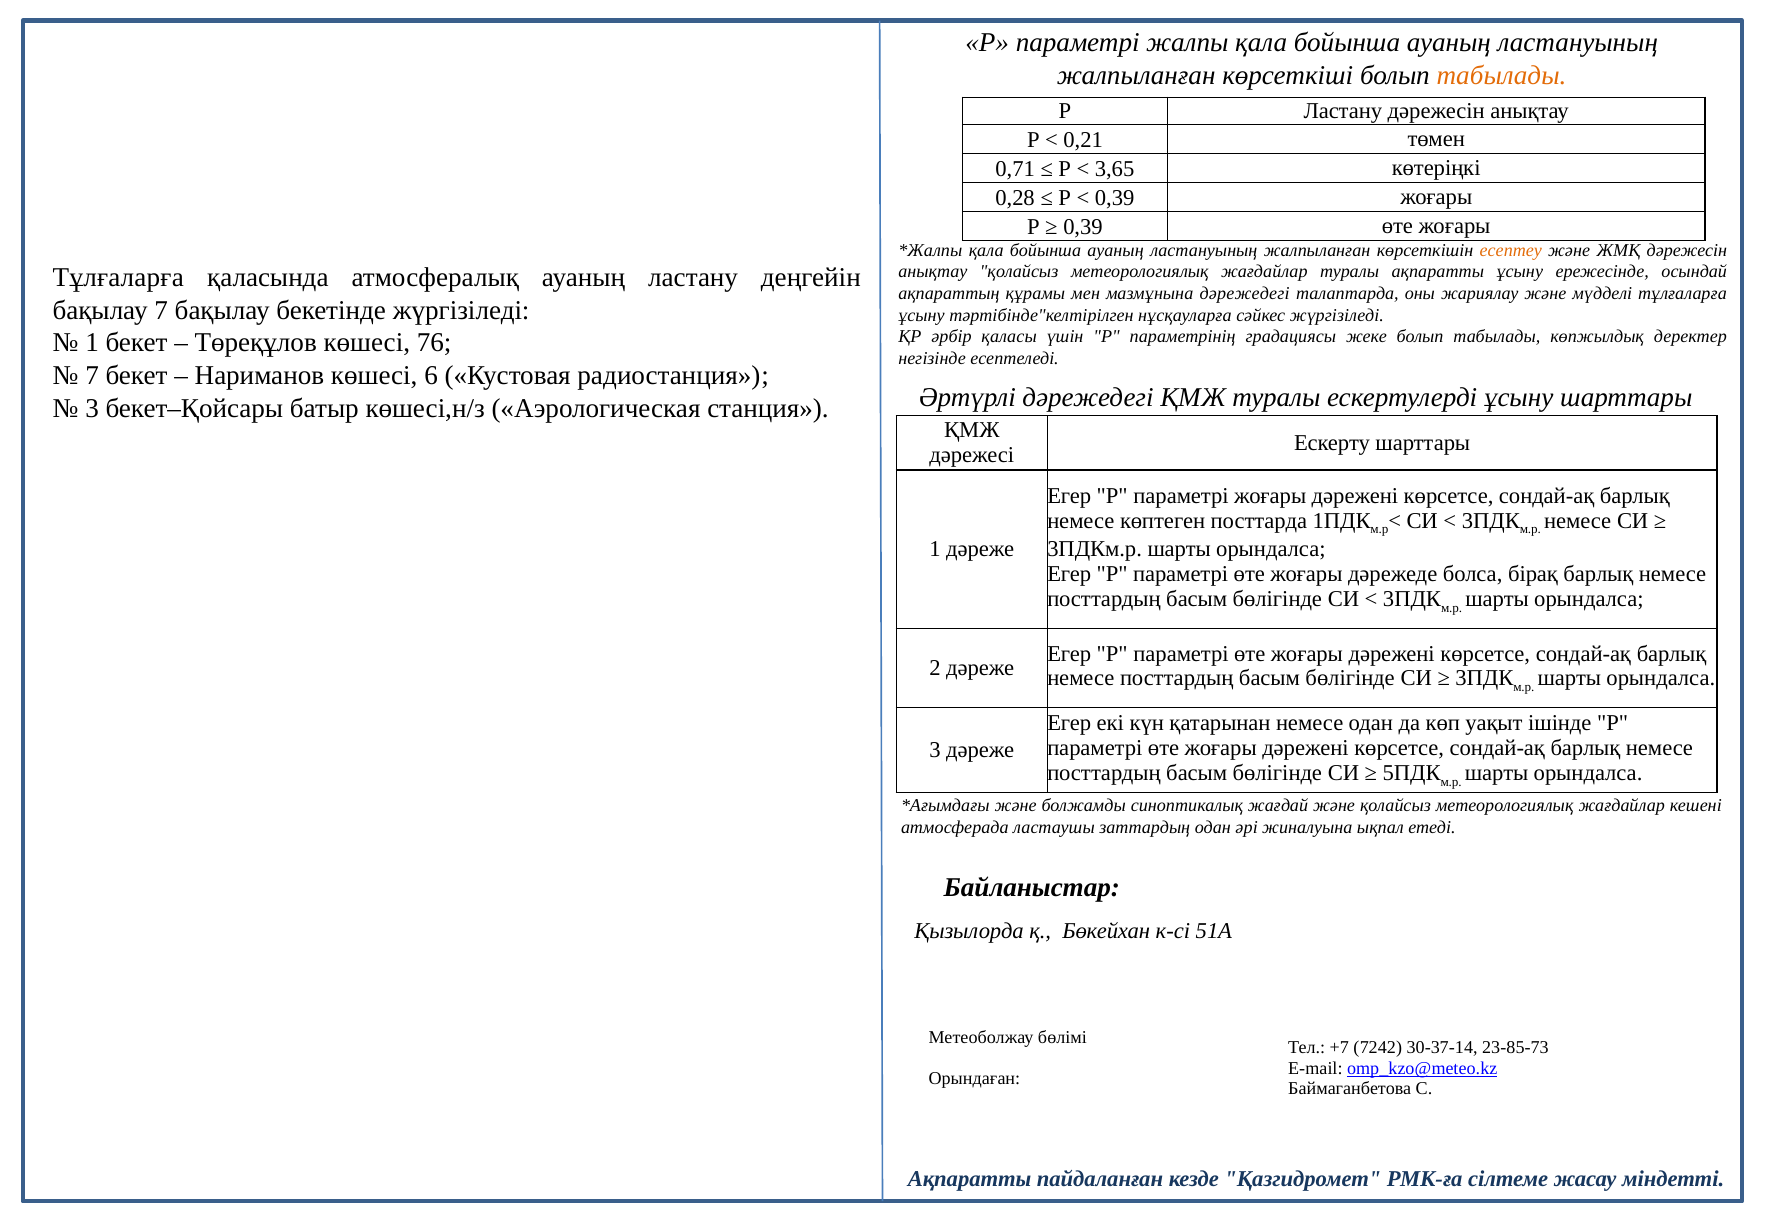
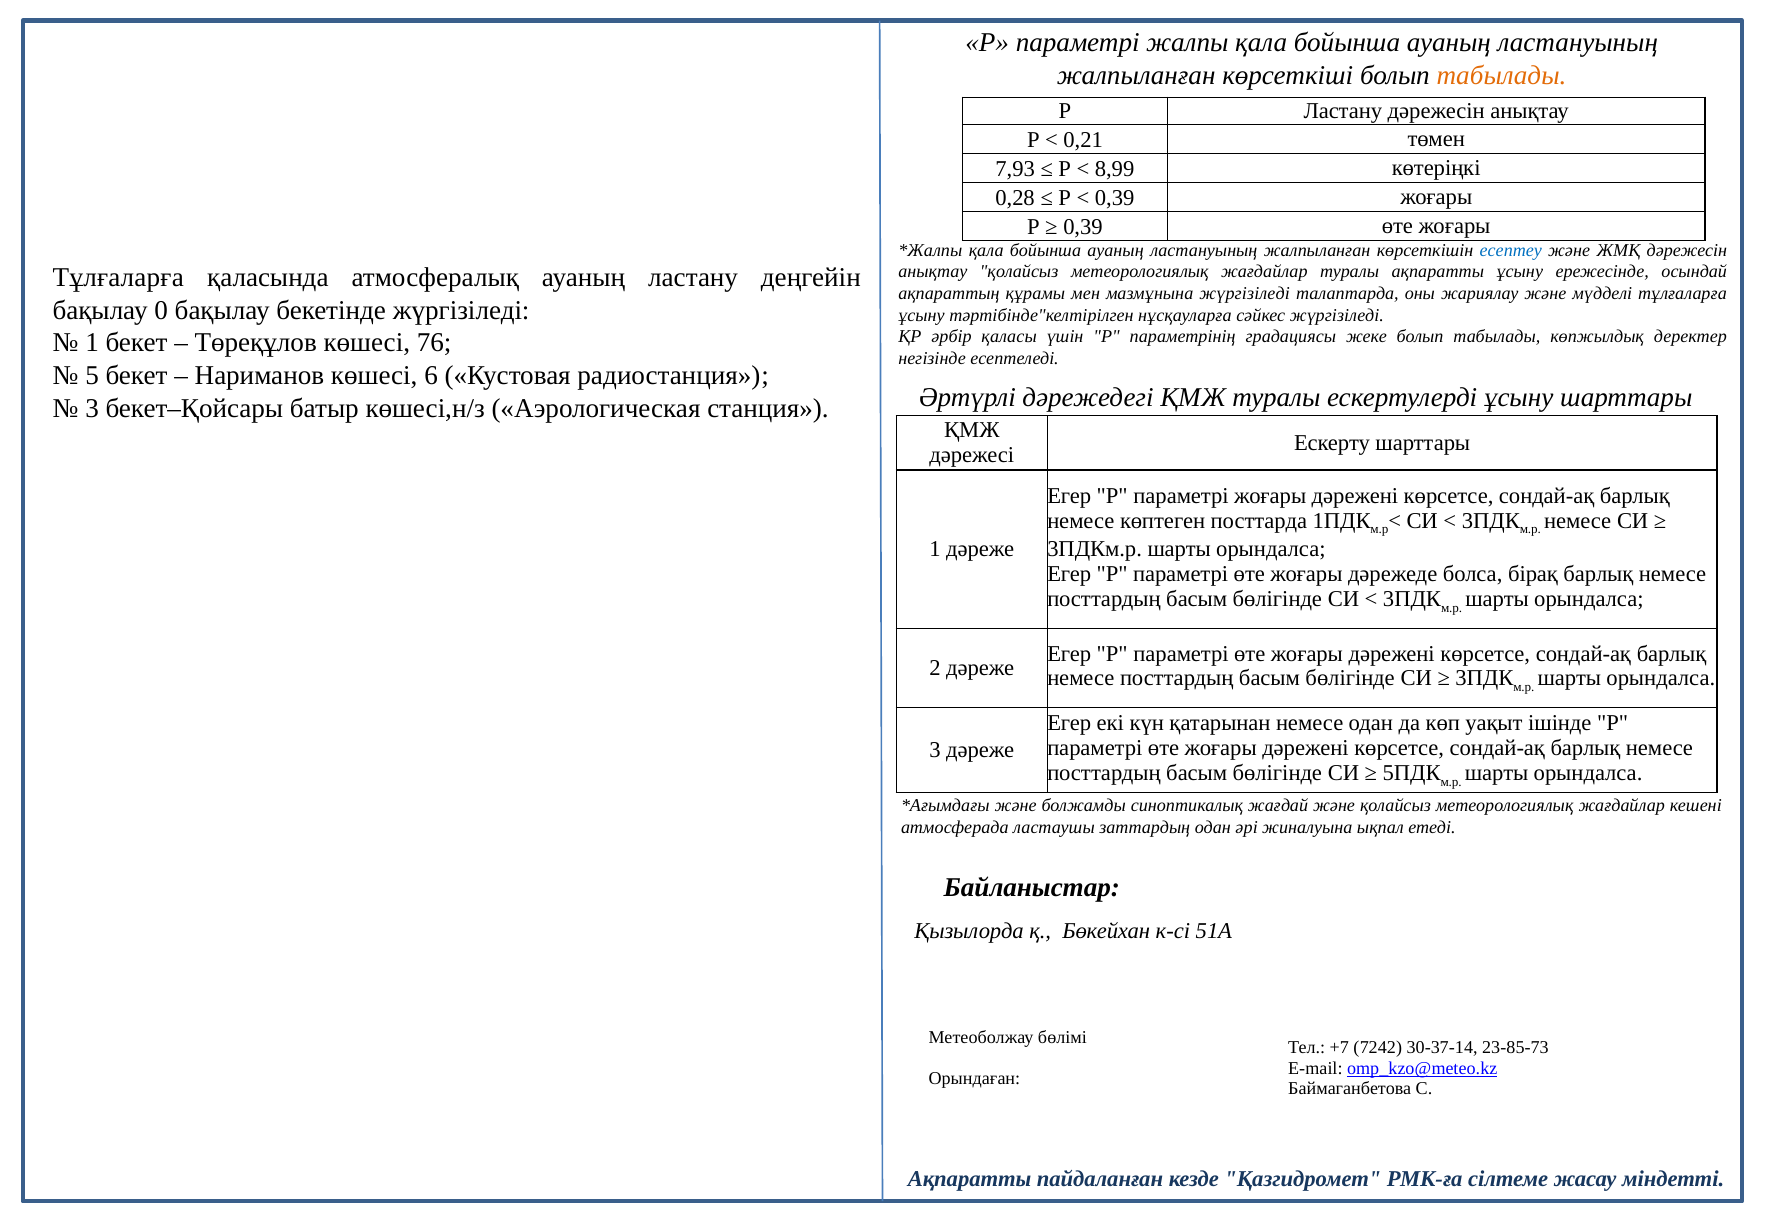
0,71: 0,71 -> 7,93 (1015, 169)
3,65: 3,65 -> 8,99 (1115, 169)
есептеу colour: orange -> blue (1511, 250)
мазмұнына дәрежедегі: дәрежедегі -> жүргізіледі (1245, 294)
бақылау 7: 7 -> 0 (161, 310)
7: 7 -> 5 (92, 376)
